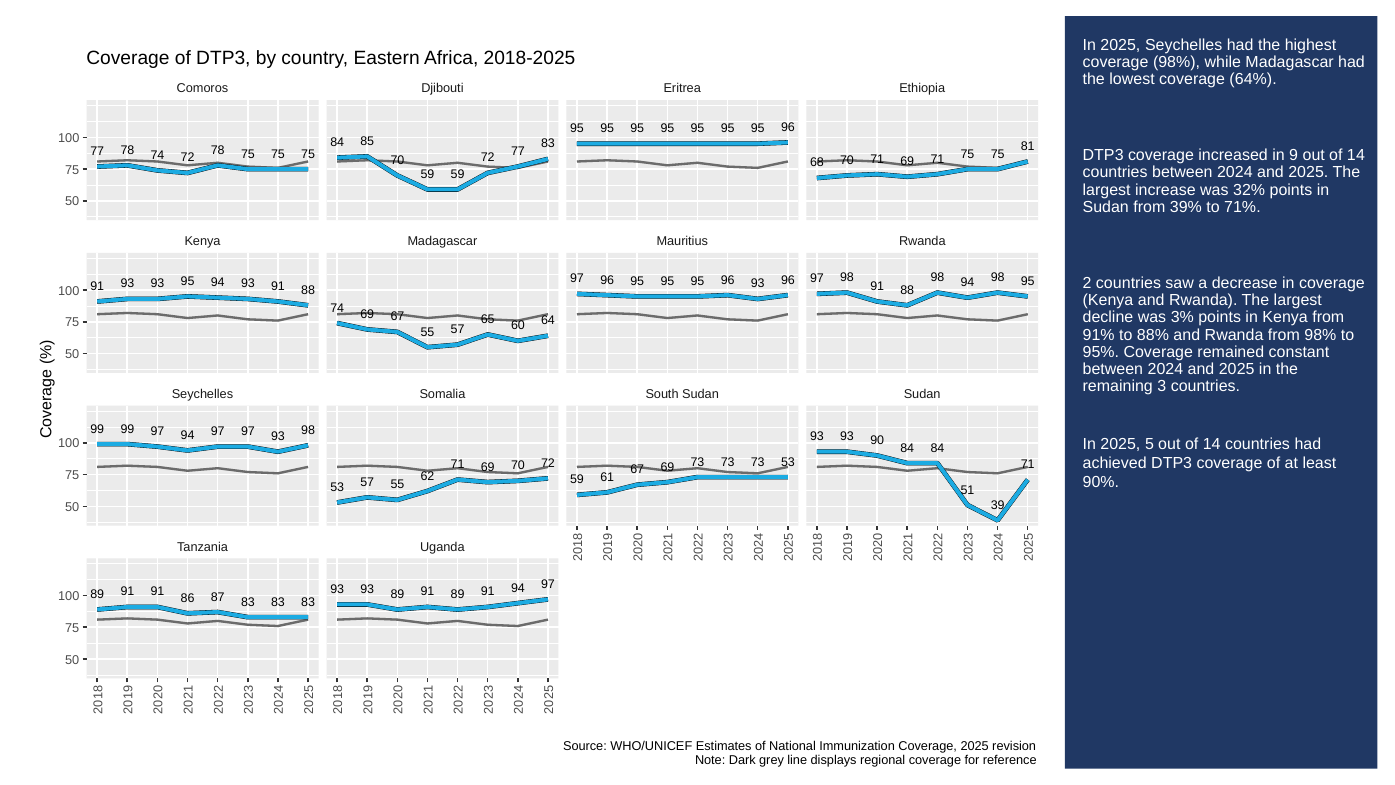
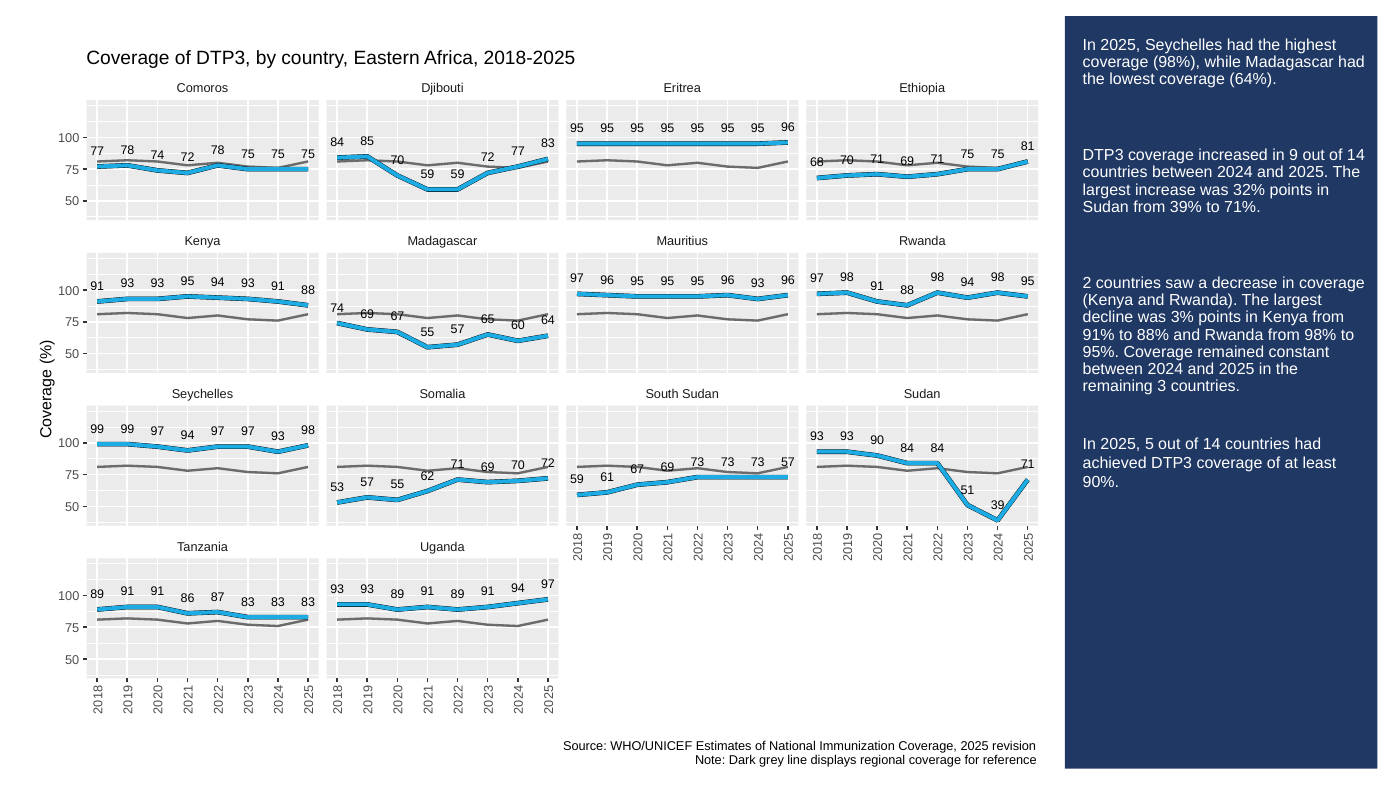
73 53: 53 -> 57 (788, 462)
